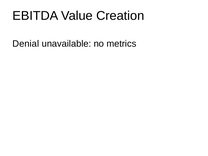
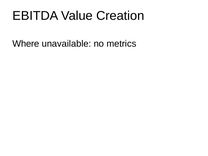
Denial: Denial -> Where (26, 44)
